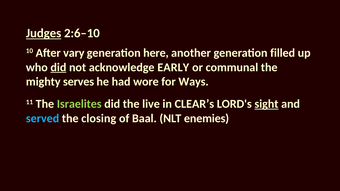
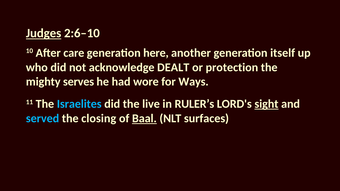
vary: vary -> care (74, 53)
filled: filled -> itself (283, 53)
did underline: present -> none (58, 67)
EARLY: EARLY -> DEALT (173, 67)
communal: communal -> protection (232, 67)
Israelites colour: light green -> light blue (79, 104)
CLEAR’s: CLEAR’s -> RULER’s (194, 104)
Baal underline: none -> present (144, 119)
enemies: enemies -> surfaces (206, 119)
